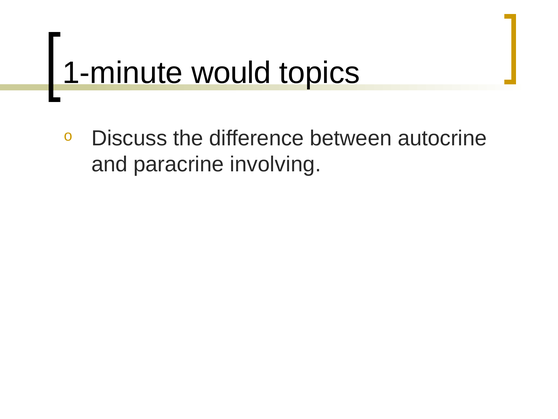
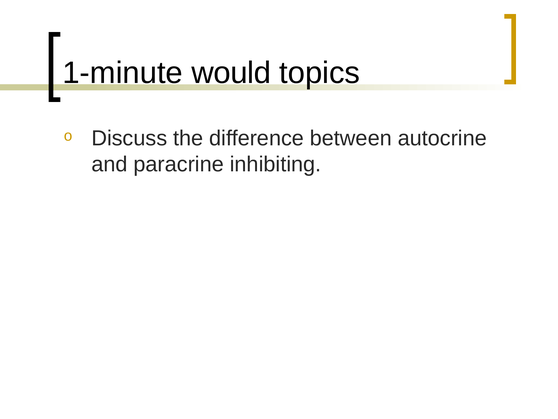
involving: involving -> inhibiting (276, 164)
